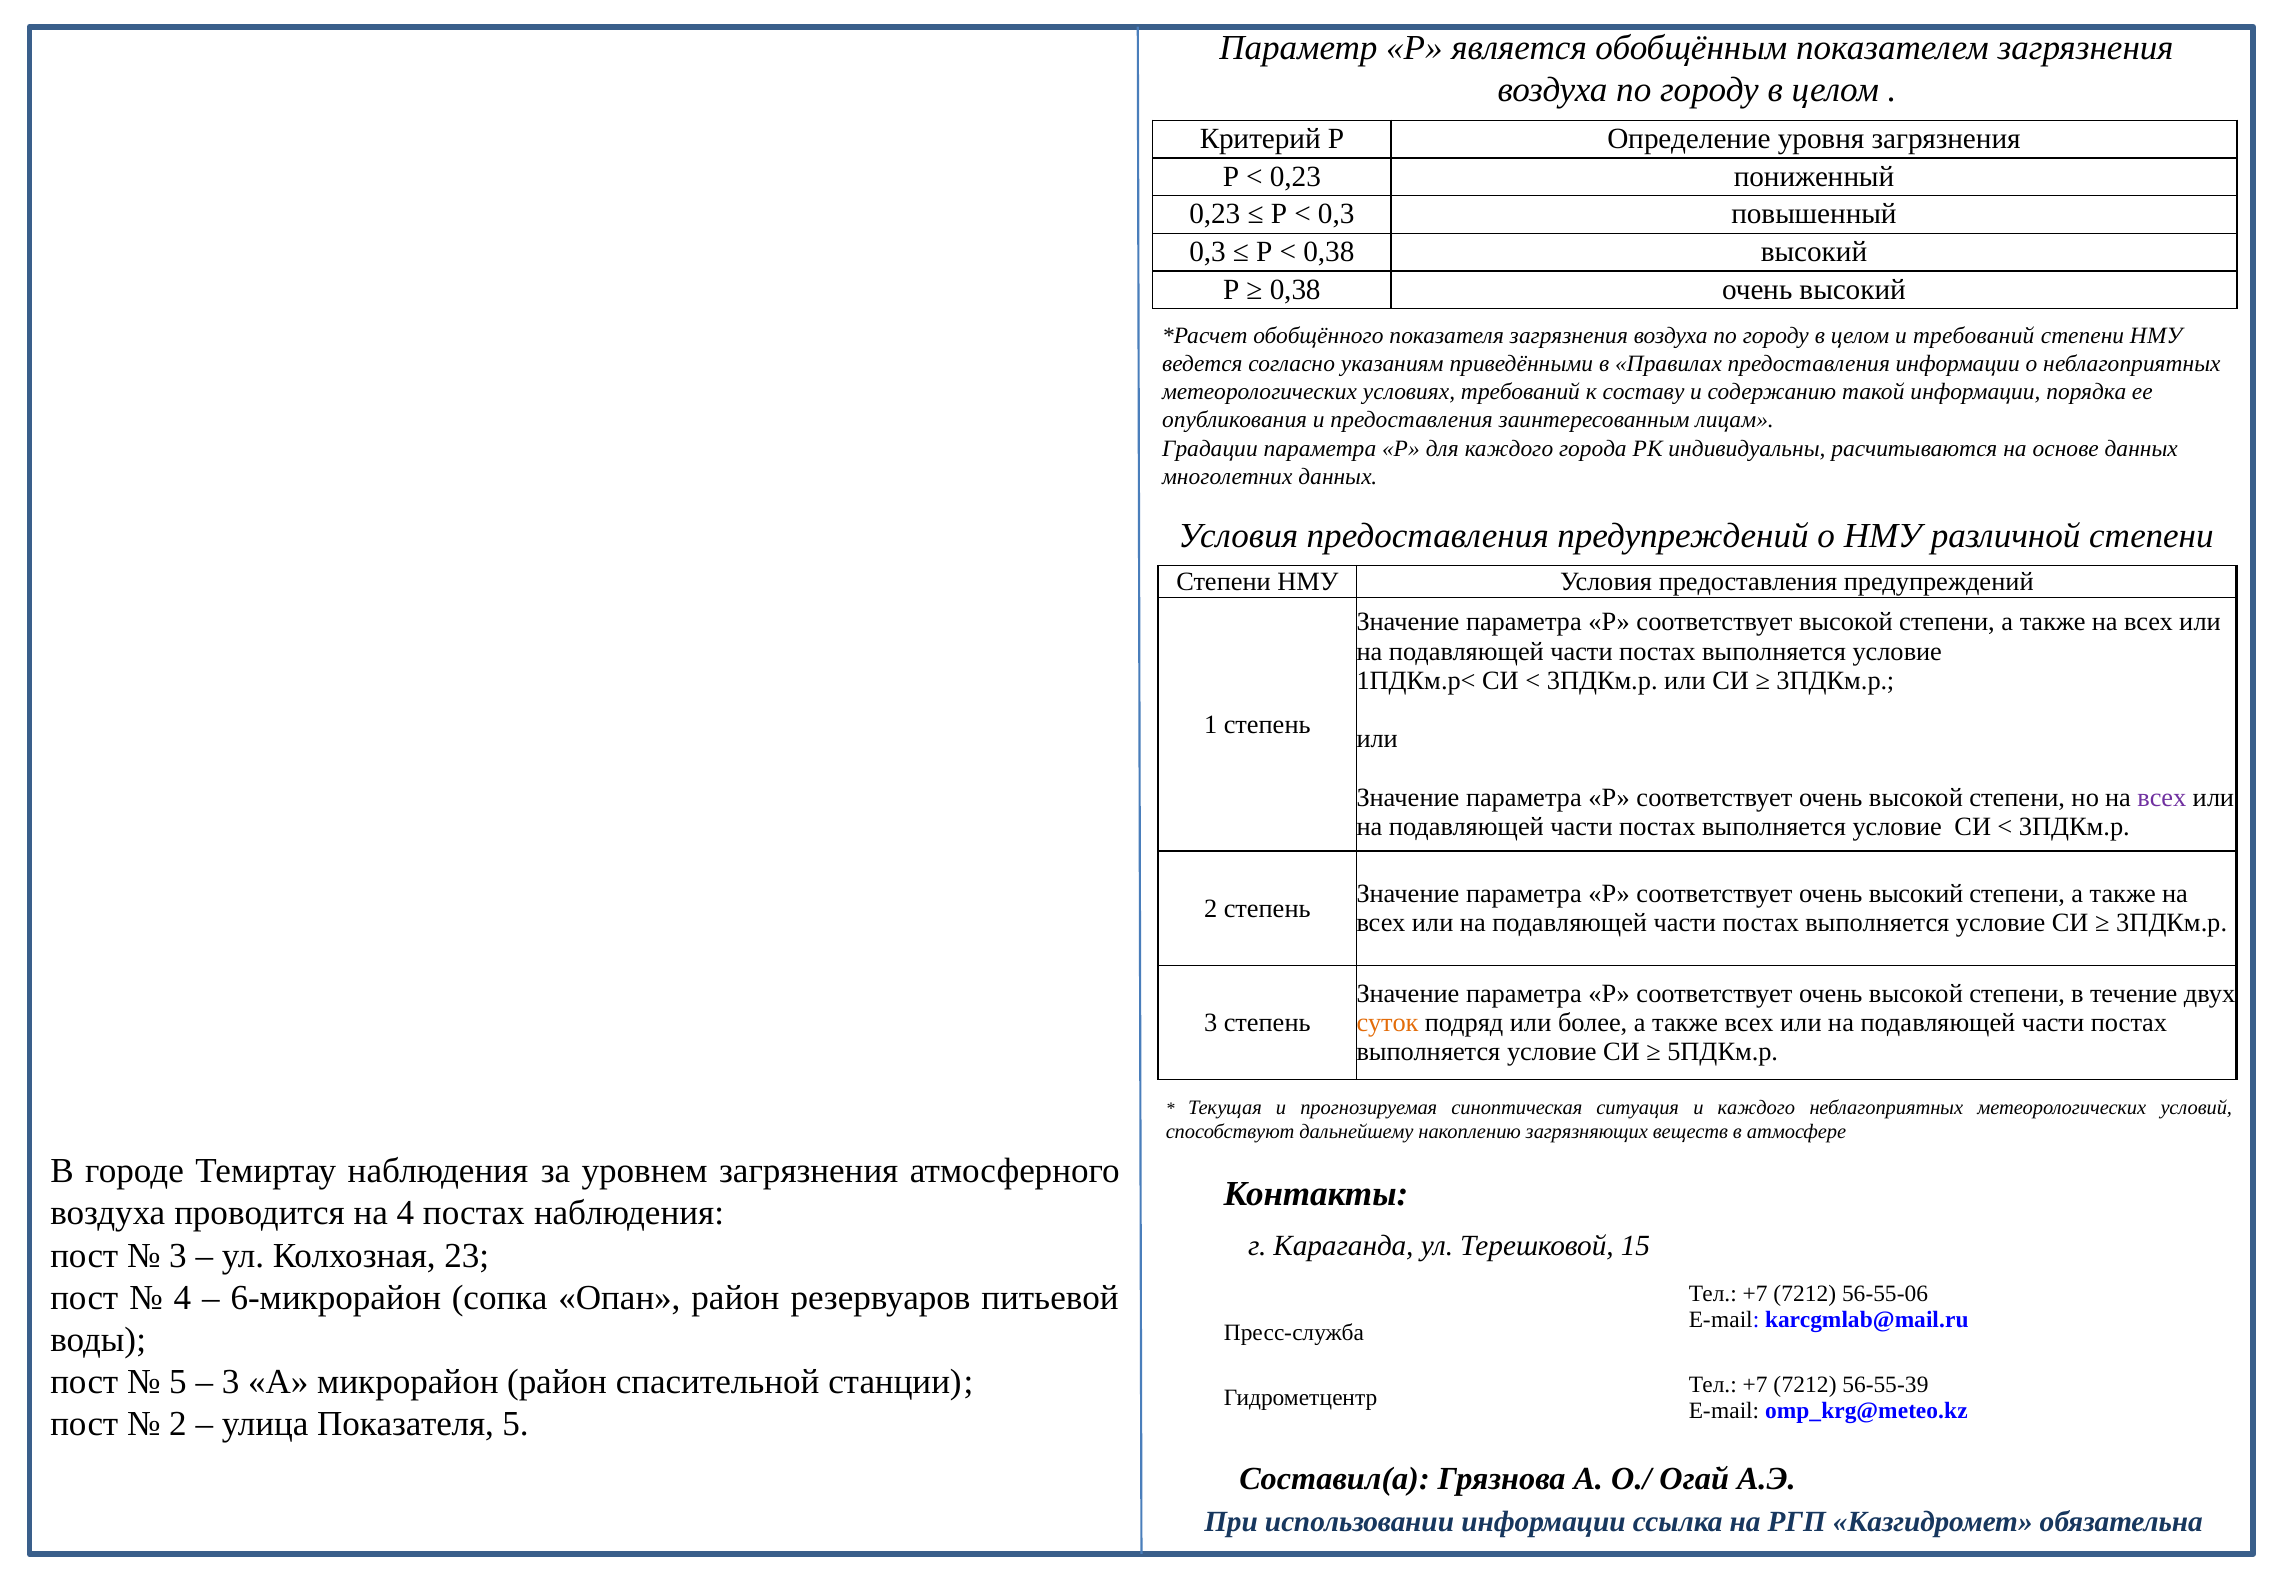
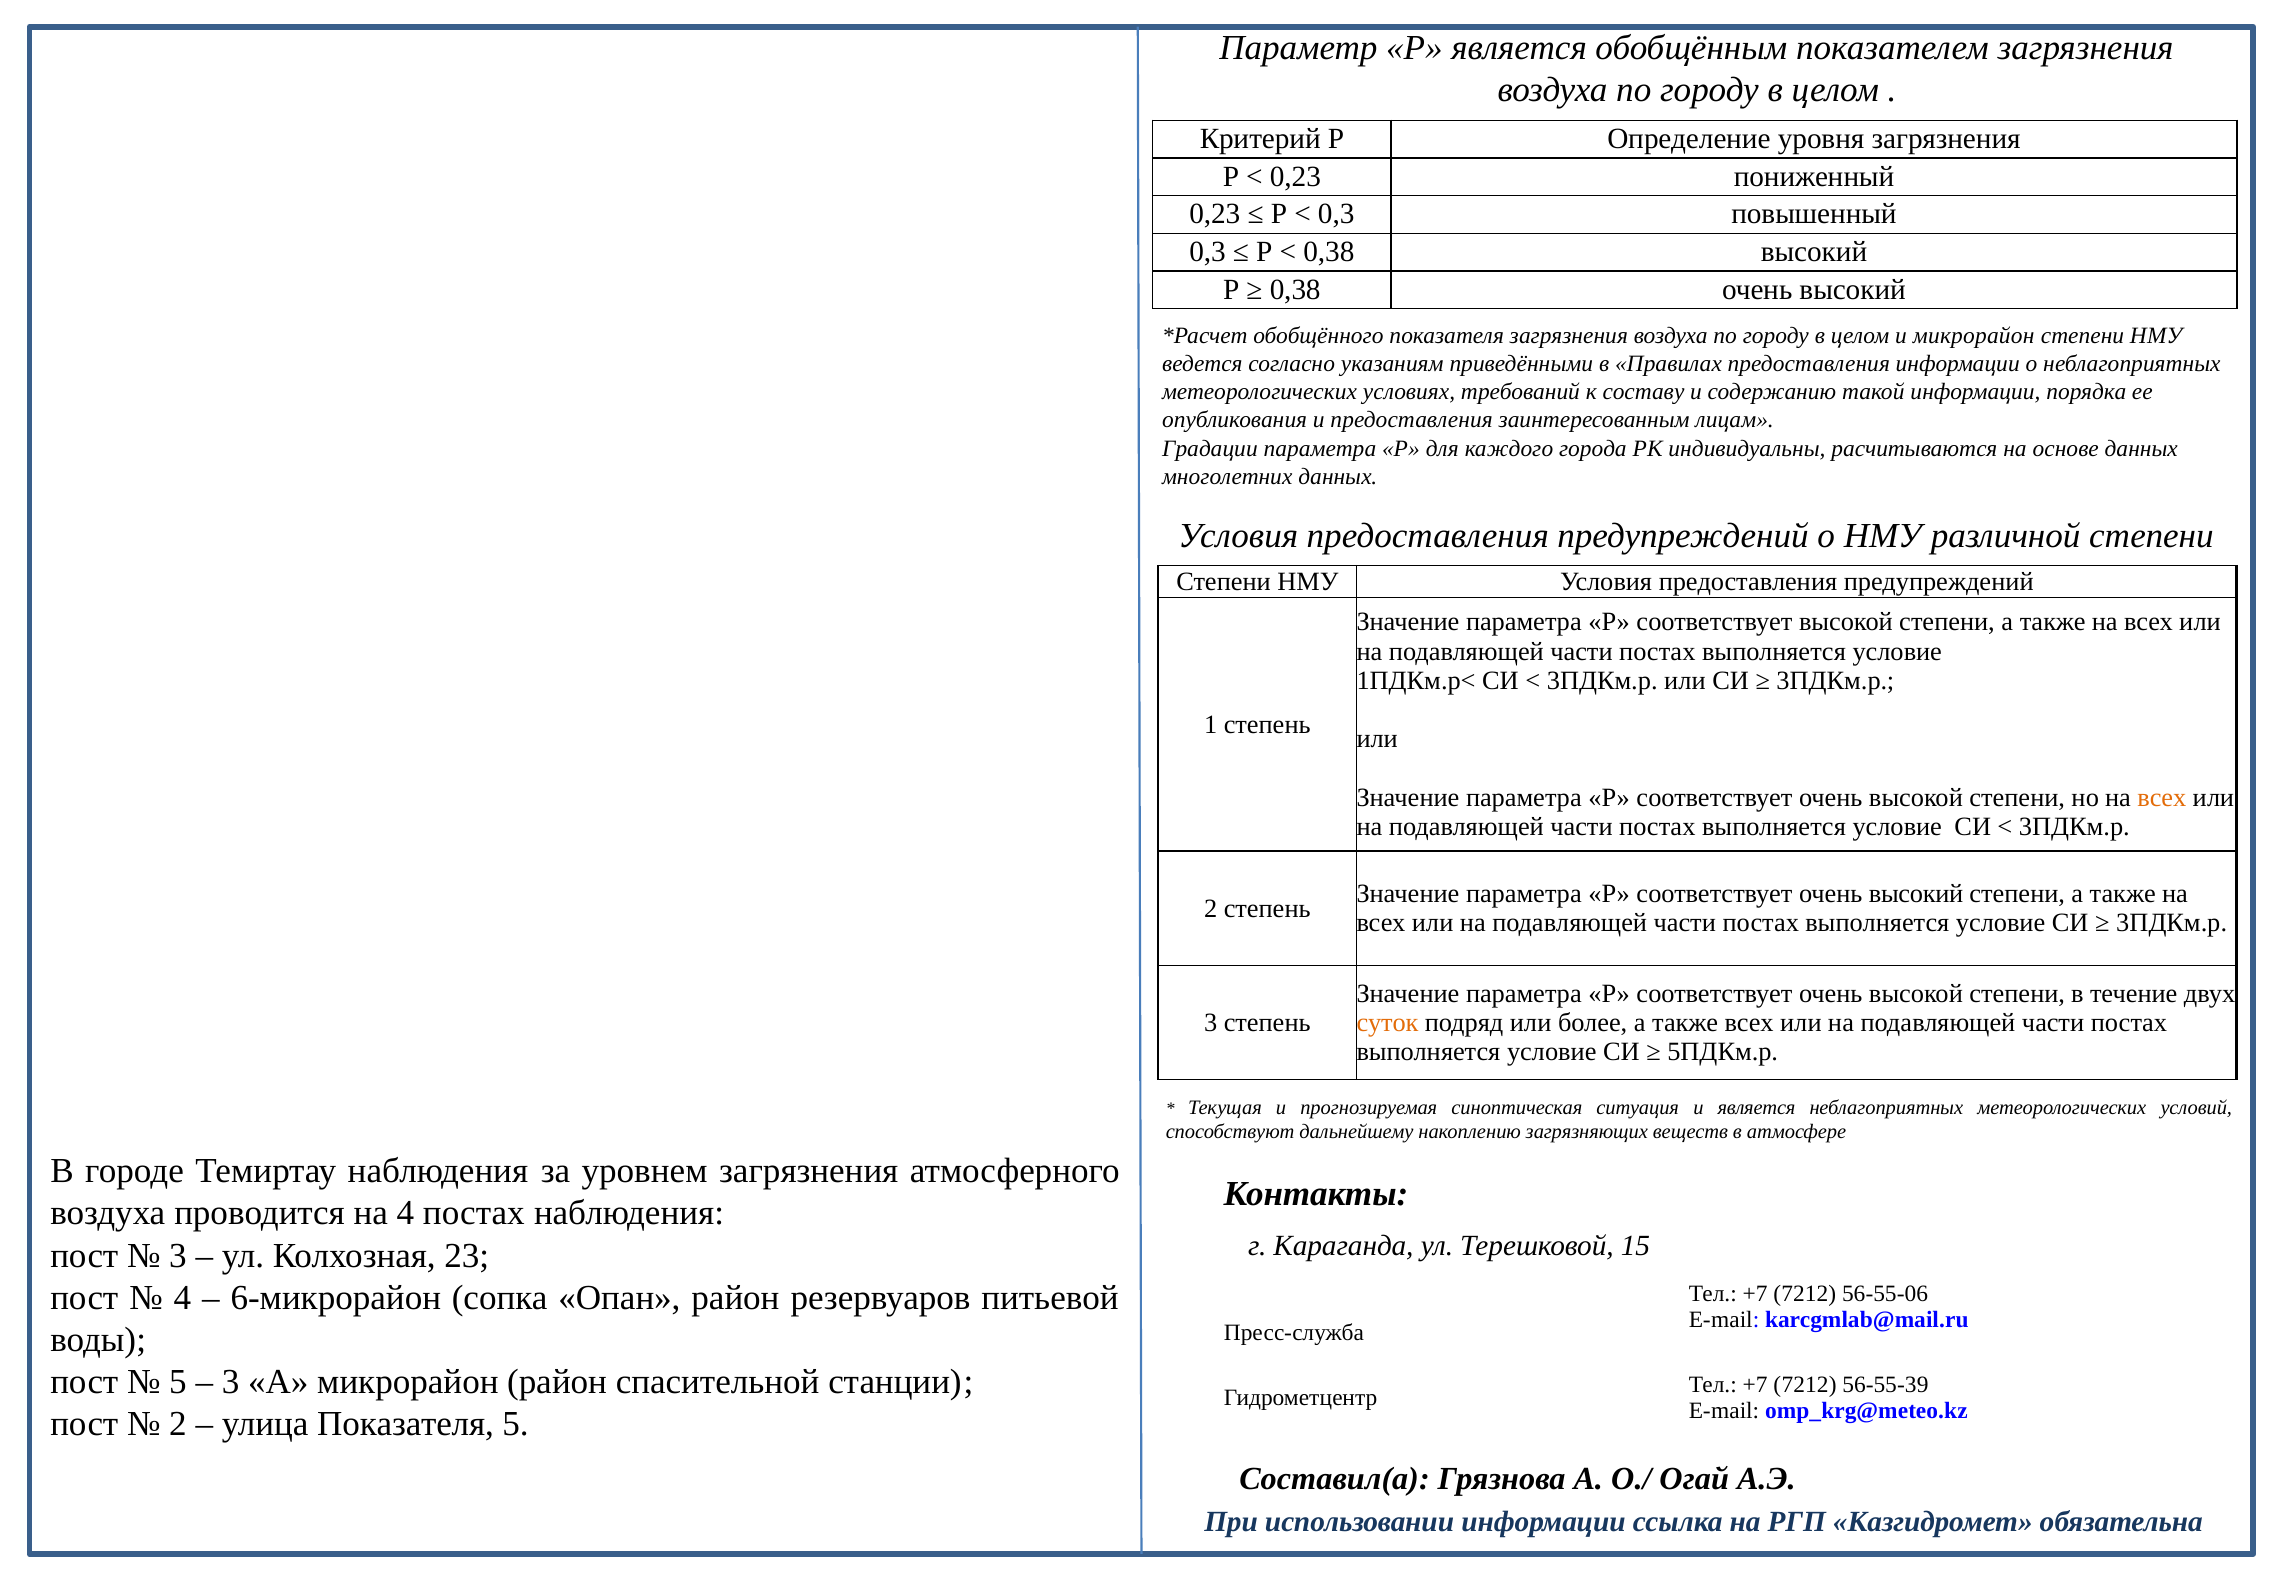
и требований: требований -> микрорайон (1974, 336)
всех colour: purple -> orange (2162, 797)
и каждого: каждого -> является (1756, 1107)
